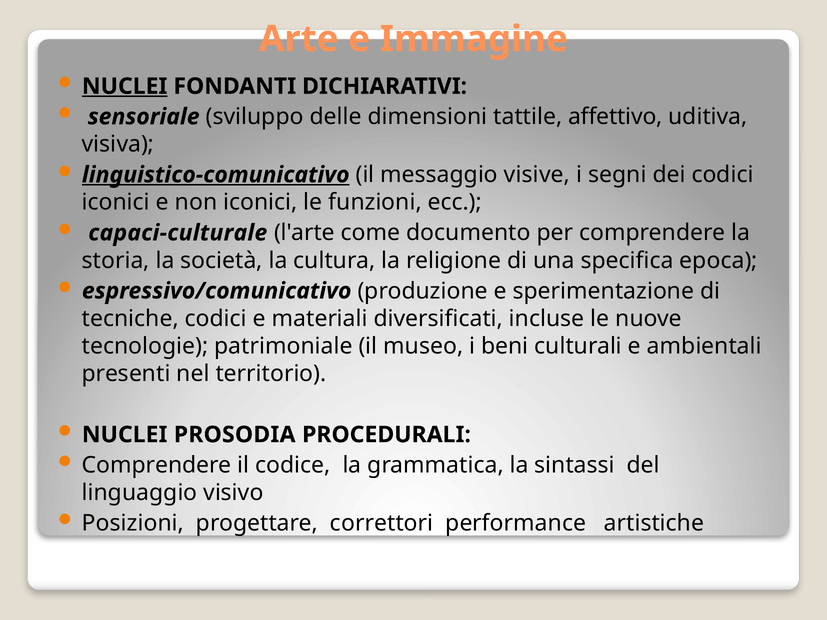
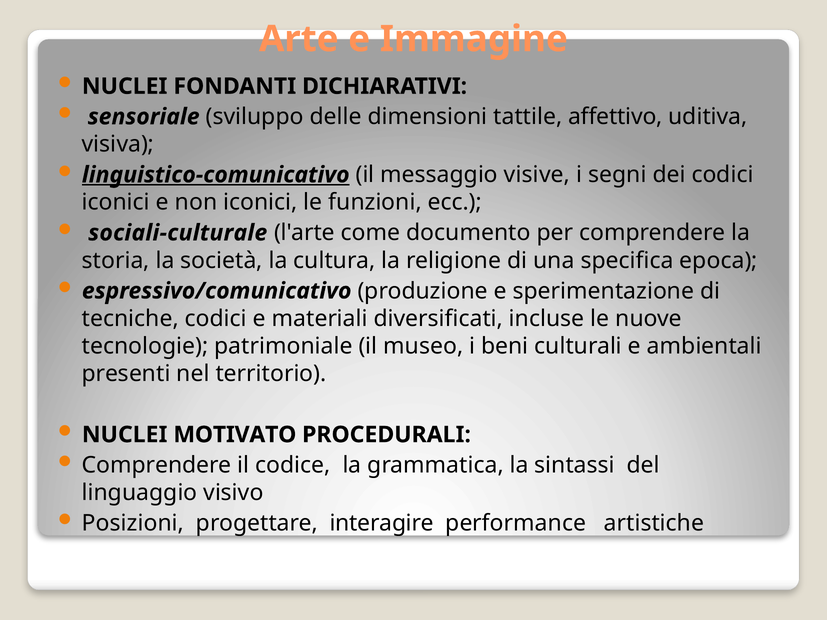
NUCLEI underline: present -> none (125, 86)
capaci-culturale: capaci-culturale -> sociali-culturale (178, 233)
PROSODIA: PROSODIA -> MOTIVATO (235, 435)
correttori: correttori -> interagire (382, 523)
